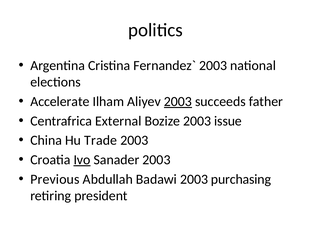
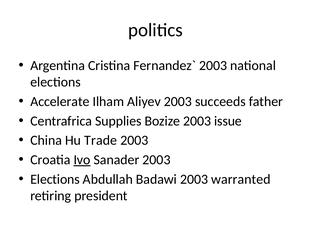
2003 underline: present -> none (178, 101)
External: External -> Supplies (118, 121)
Previous: Previous -> Elections (55, 179)
purchasing: purchasing -> warranted (241, 179)
